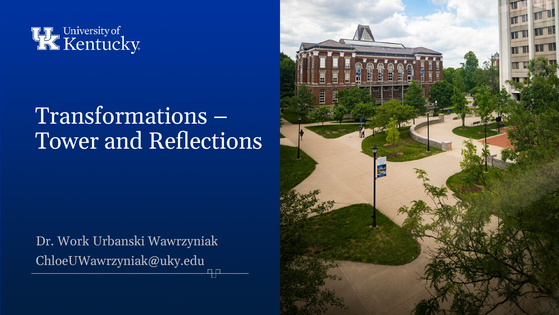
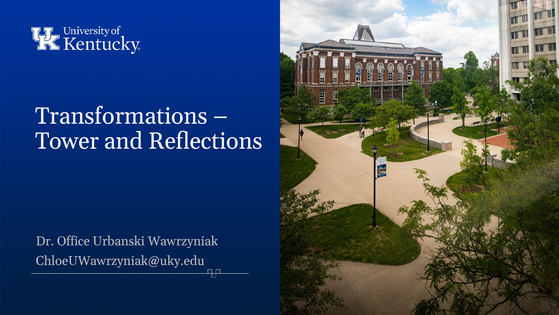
Work: Work -> Office (73, 241)
